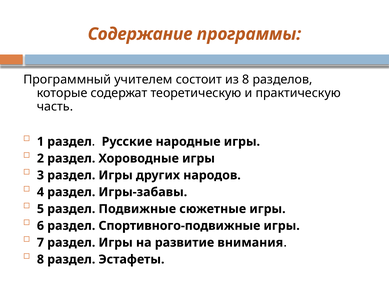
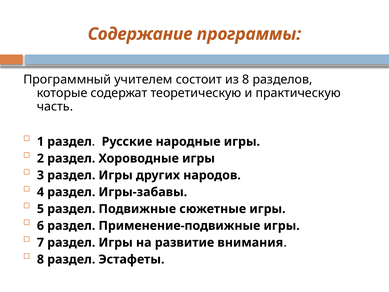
Спортивного-подвижные: Спортивного-подвижные -> Применение-подвижные (179, 226)
